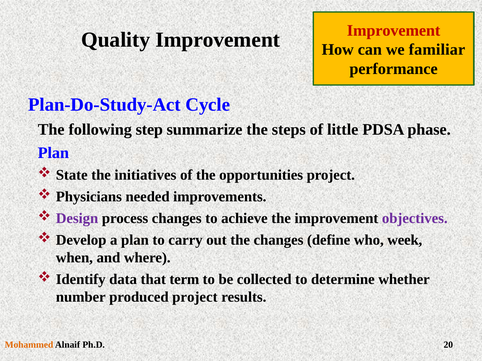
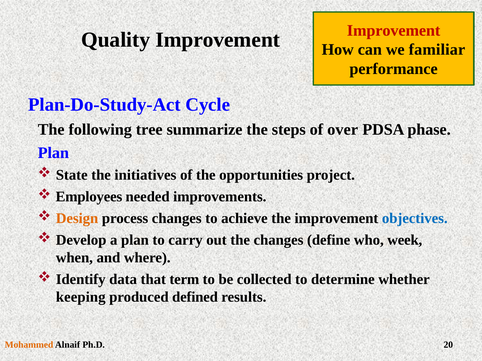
step: step -> tree (149, 130)
little: little -> over (343, 130)
Physicians: Physicians -> Employees (89, 197)
Design colour: purple -> orange (77, 219)
objectives colour: purple -> blue (415, 219)
number: number -> keeping (81, 297)
produced project: project -> defined (195, 297)
